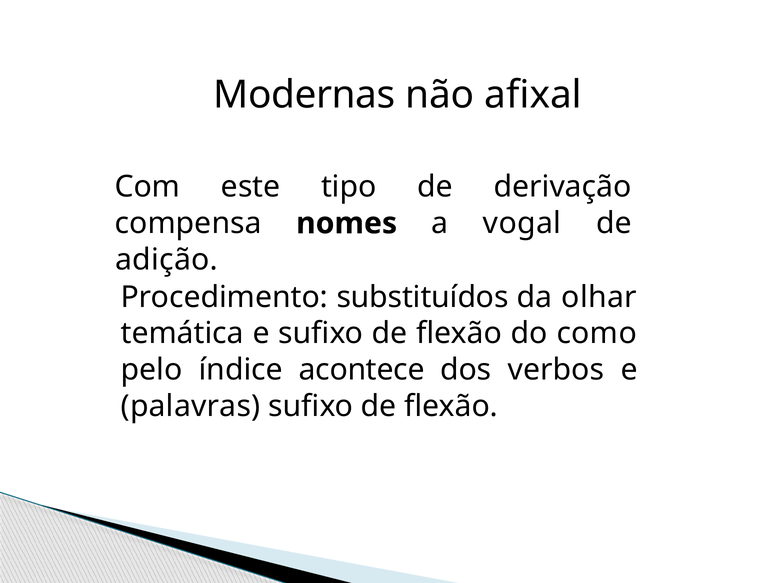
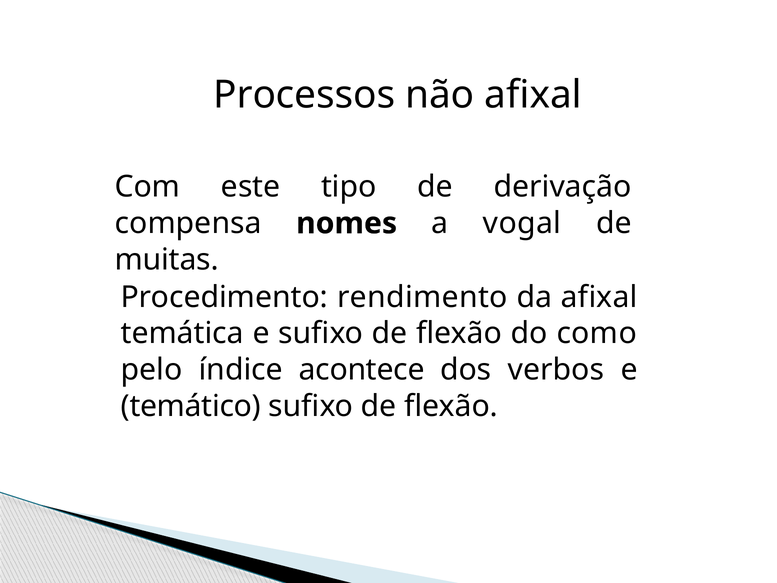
Modernas: Modernas -> Processos (304, 95)
adição: adição -> muitas (167, 259)
substituídos: substituídos -> rendimento (422, 297)
da olhar: olhar -> afixal (599, 297)
palavras: palavras -> temático (191, 406)
